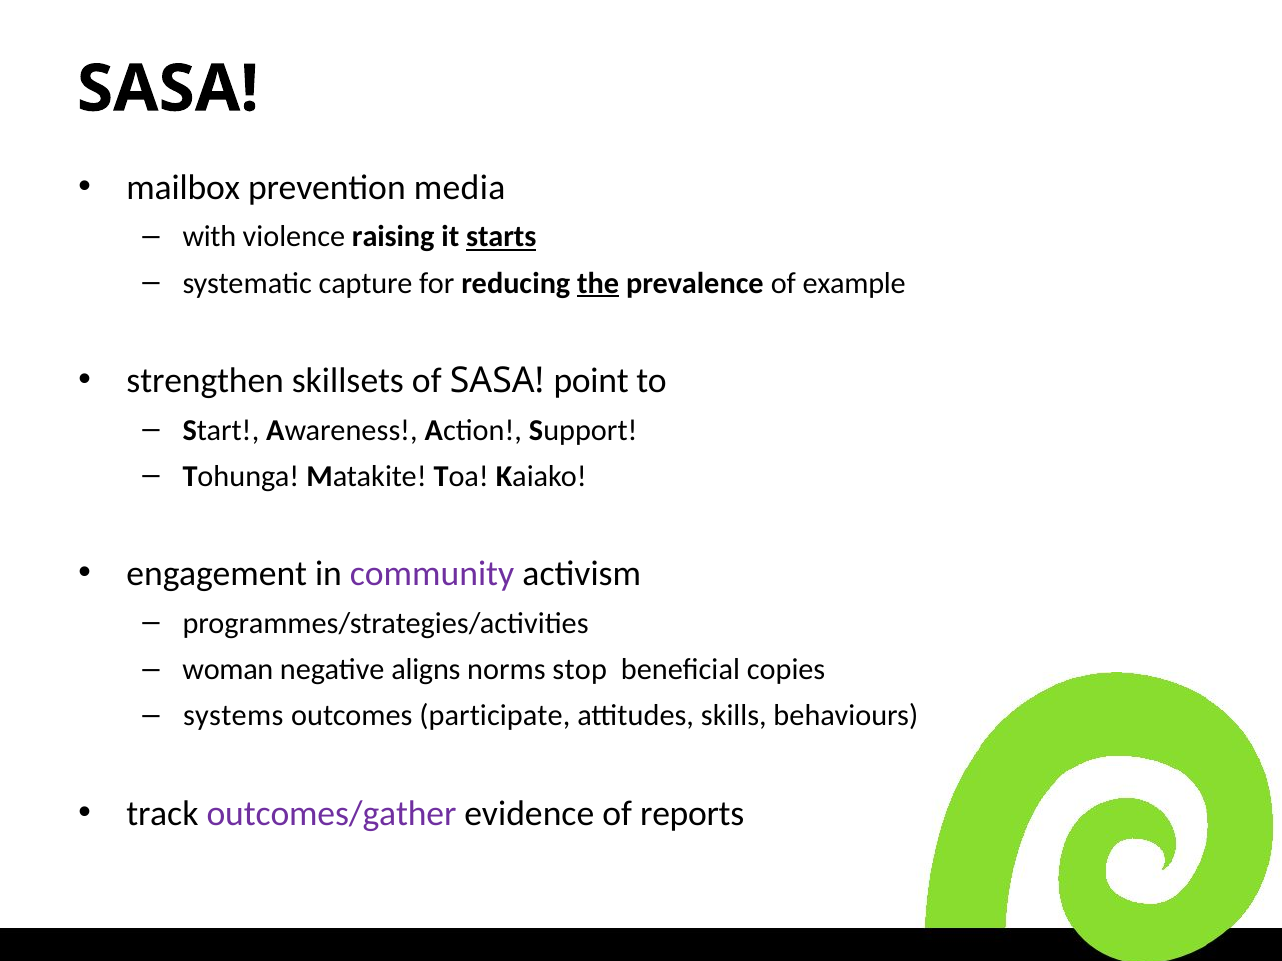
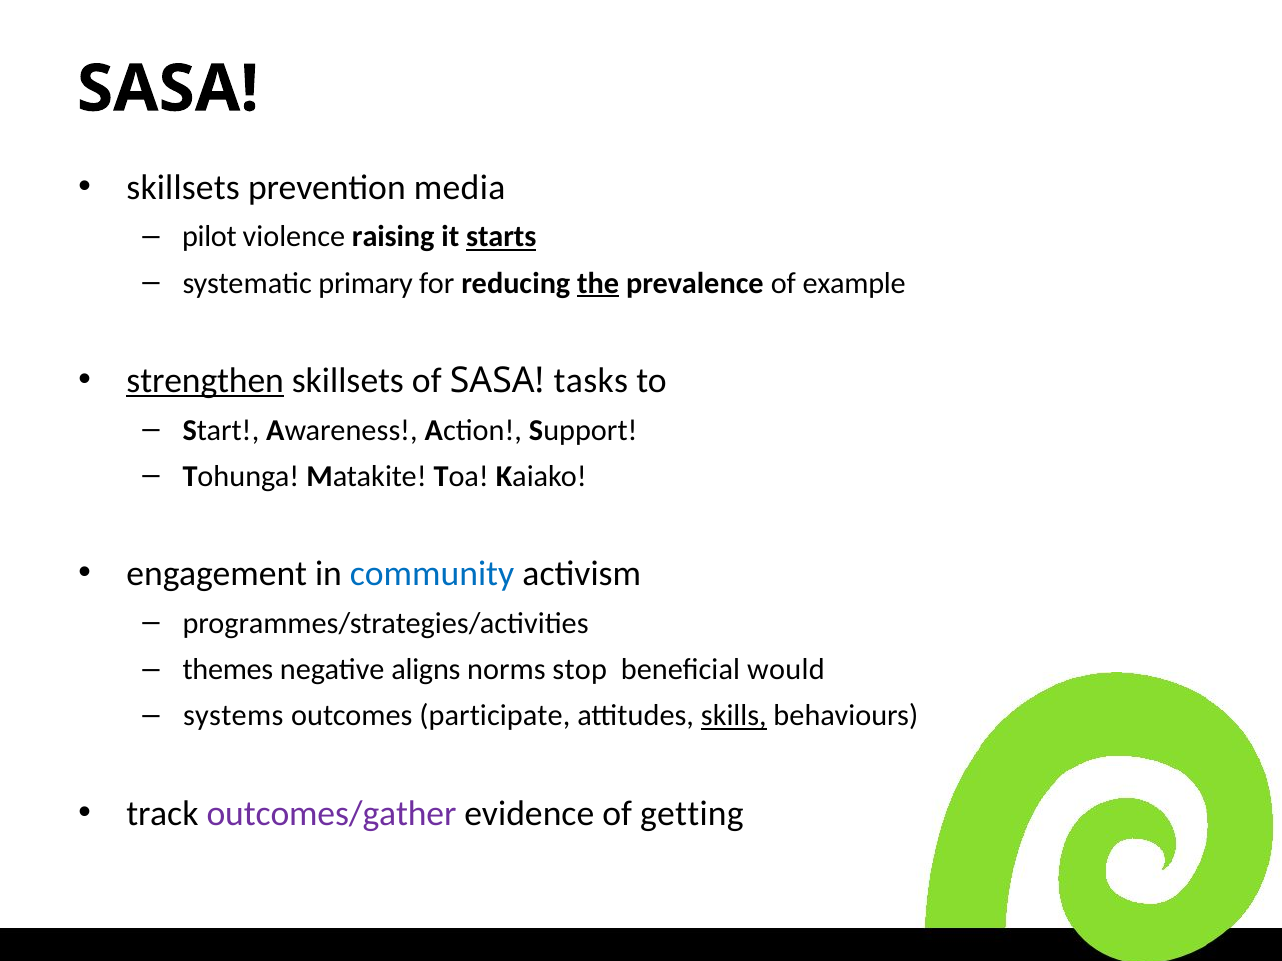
mailbox: mailbox -> skillsets (183, 188)
with: with -> pilot (209, 237)
capture: capture -> primary (366, 283)
strengthen underline: none -> present (205, 381)
point: point -> tasks (591, 381)
community colour: purple -> blue (432, 574)
woman: woman -> themes (228, 670)
copies: copies -> would (786, 670)
skills underline: none -> present (734, 716)
reports: reports -> getting (692, 814)
